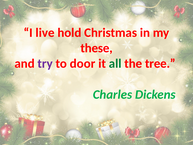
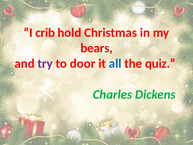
live: live -> crib (45, 33)
these: these -> bears (97, 48)
all colour: green -> blue (115, 63)
tree: tree -> quiz (160, 63)
